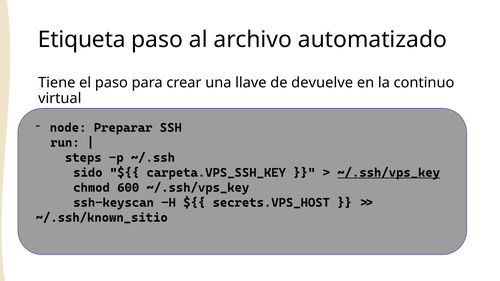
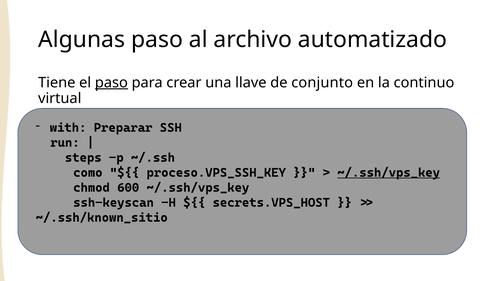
Etiqueta: Etiqueta -> Algunas (82, 40)
paso underline: none -> present (111, 83)
devuelve: devuelve -> conjunto (322, 83)
node: node -> with (68, 128)
sido: sido -> como (88, 173)
carpeta.VPS_SSH_KEY: carpeta.VPS_SSH_KEY -> proceso.VPS_SSH_KEY (216, 173)
